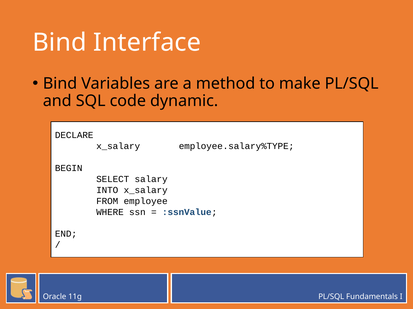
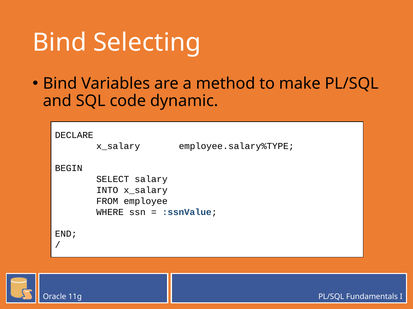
Interface: Interface -> Selecting (147, 43)
